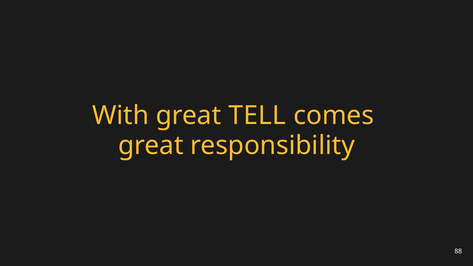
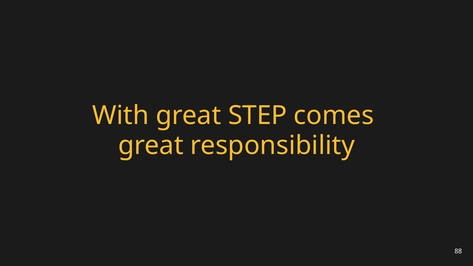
TELL: TELL -> STEP (258, 115)
